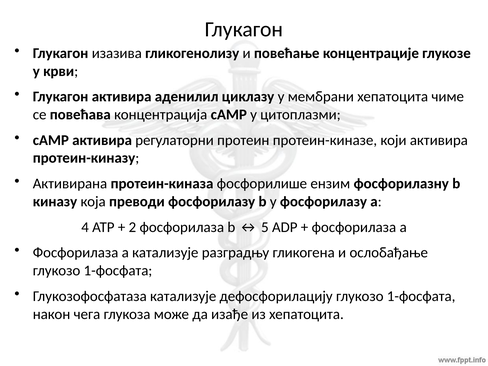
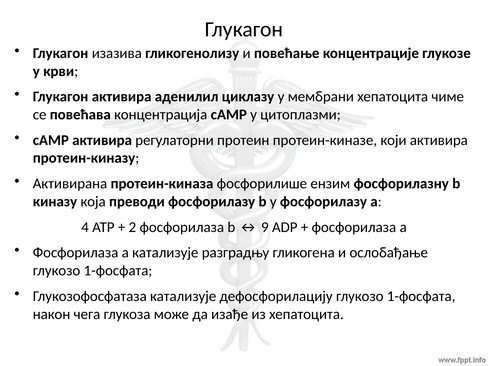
5: 5 -> 9 (265, 227)
